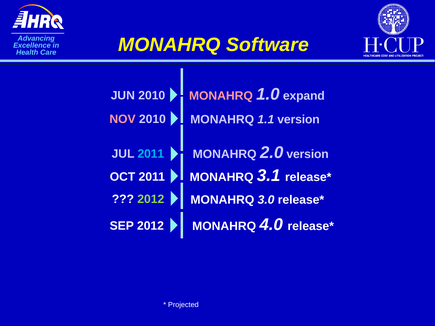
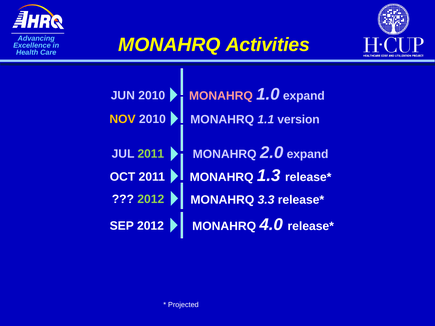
Software: Software -> Activities (268, 45)
NOV colour: pink -> yellow (123, 119)
2011 colour: light blue -> light green (151, 154)
2.0 version: version -> expand (308, 154)
3.1: 3.1 -> 1.3 (269, 176)
3.0: 3.0 -> 3.3 (266, 200)
